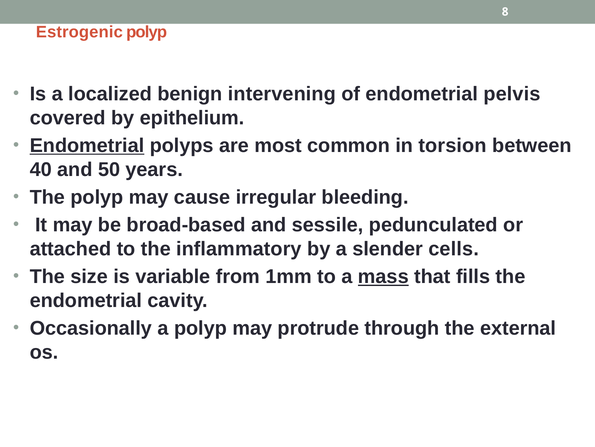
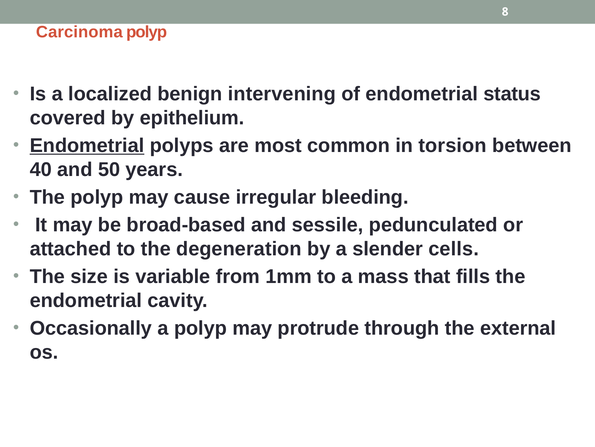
Estrogenic: Estrogenic -> Carcinoma (79, 32)
pelvis: pelvis -> status (512, 94)
inflammatory: inflammatory -> degeneration (239, 249)
mass underline: present -> none (383, 276)
